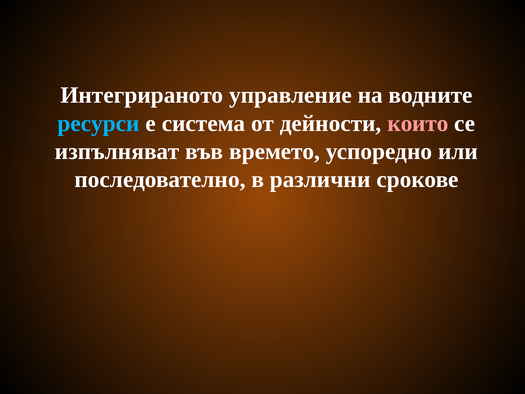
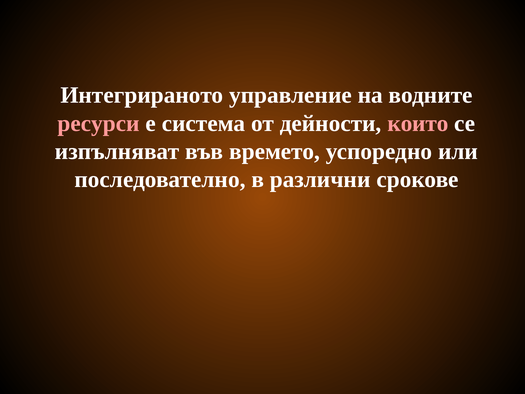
ресурси colour: light blue -> pink (99, 123)
